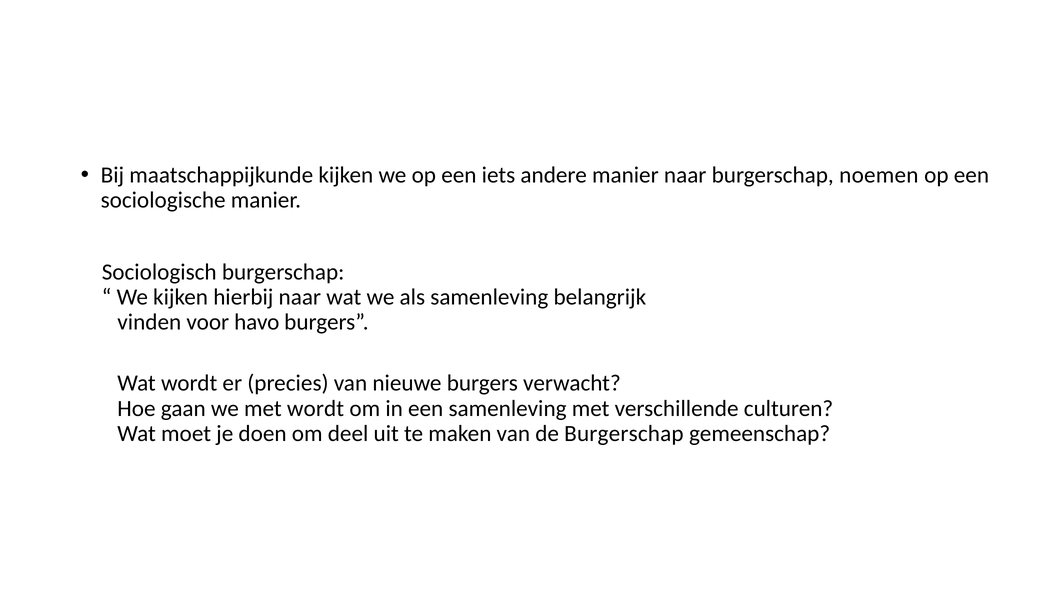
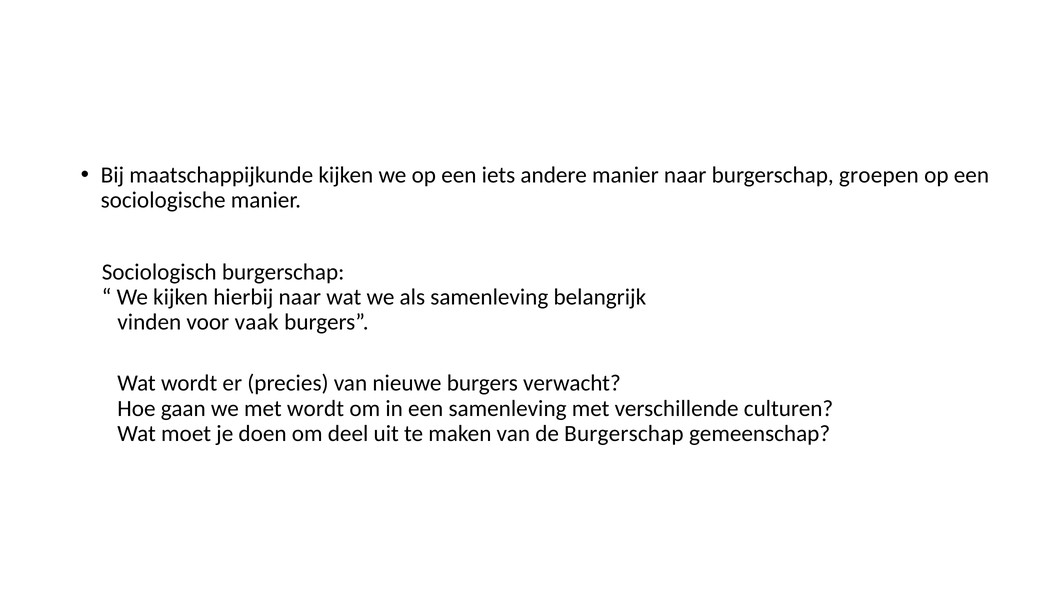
noemen: noemen -> groepen (879, 175)
havo: havo -> vaak (257, 322)
